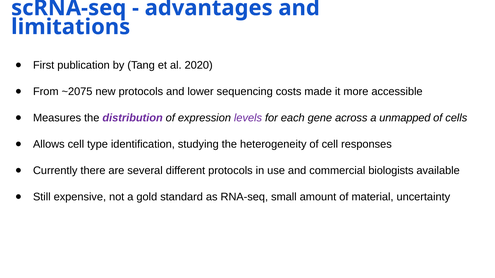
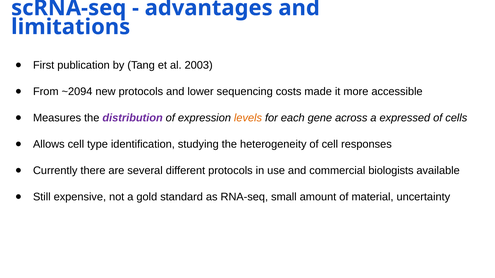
2020: 2020 -> 2003 (199, 65)
~2075: ~2075 -> ~2094 (77, 92)
levels colour: purple -> orange (248, 118)
unmapped: unmapped -> expressed (405, 118)
